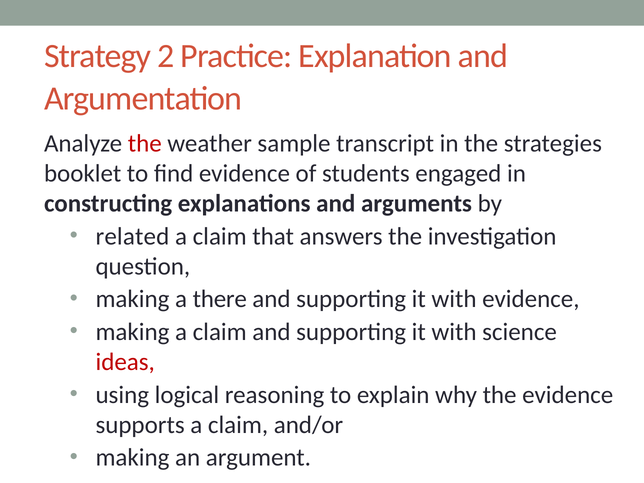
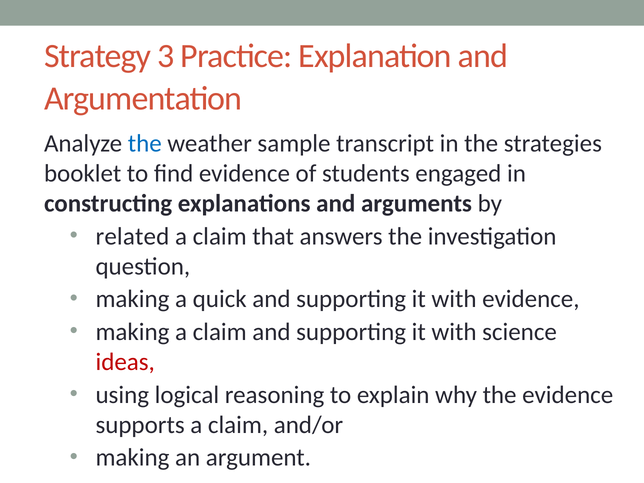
2: 2 -> 3 (166, 56)
the colour: red -> blue (145, 143)
there: there -> quick (220, 299)
